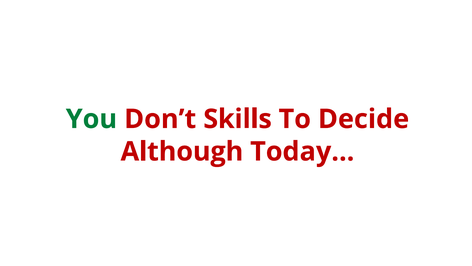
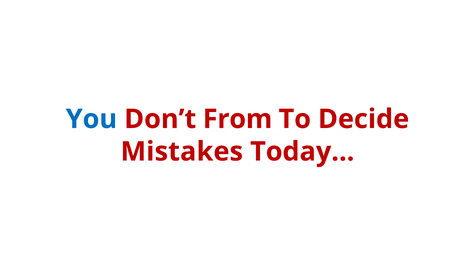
You colour: green -> blue (91, 119)
Skills: Skills -> From (238, 119)
Although: Although -> Mistakes (182, 151)
